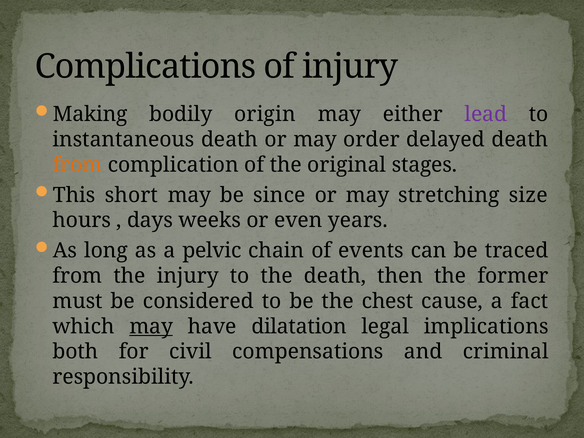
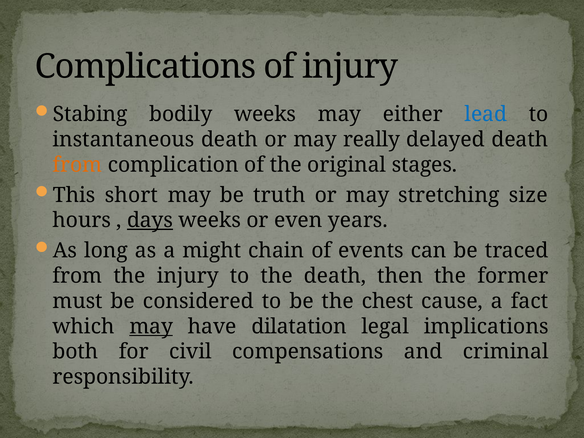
Making: Making -> Stabing (90, 114)
bodily origin: origin -> weeks (265, 114)
lead colour: purple -> blue (486, 114)
order: order -> really (372, 140)
since: since -> truth (279, 195)
days underline: none -> present (150, 220)
pelvic: pelvic -> might (212, 251)
